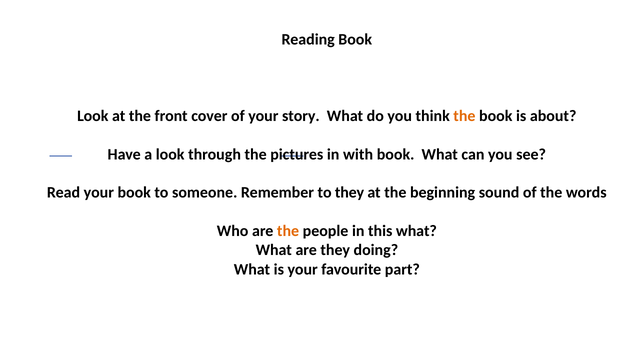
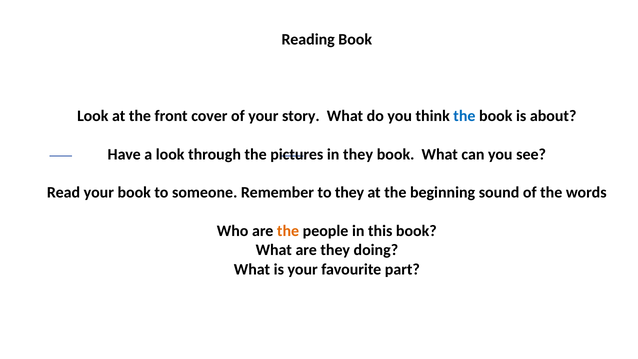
the colour: orange -> blue (464, 116)
in with: with -> they (358, 154)
this what: what -> book (416, 231)
